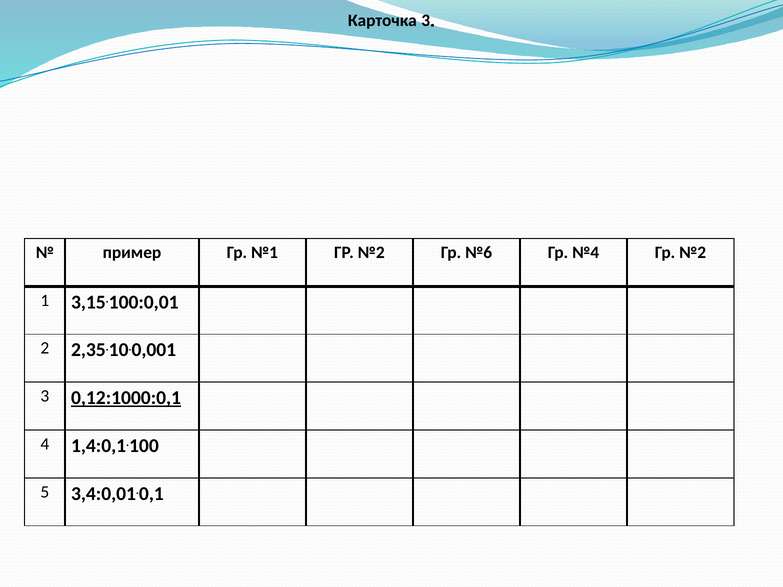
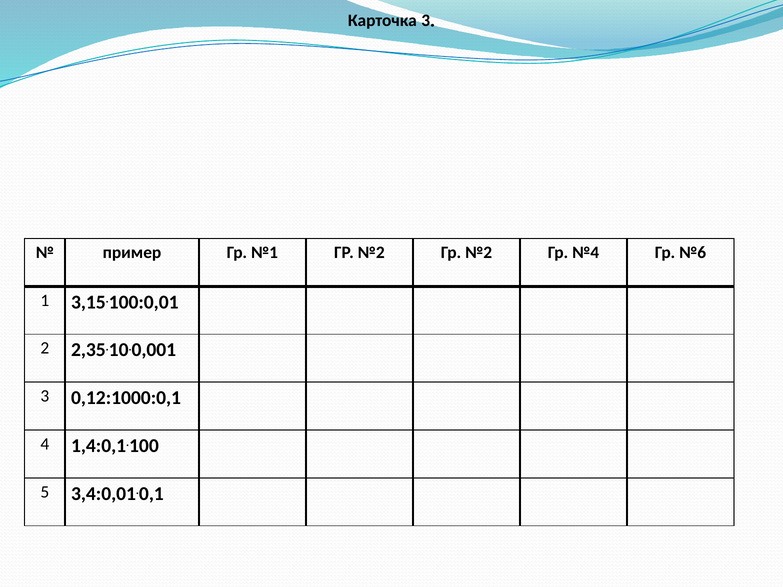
№2 Гр №6: №6 -> №2 (479, 253)
№4 Гр №2: №2 -> №6 (693, 253)
0,12:1000:0,1 underline: present -> none (126, 398)
